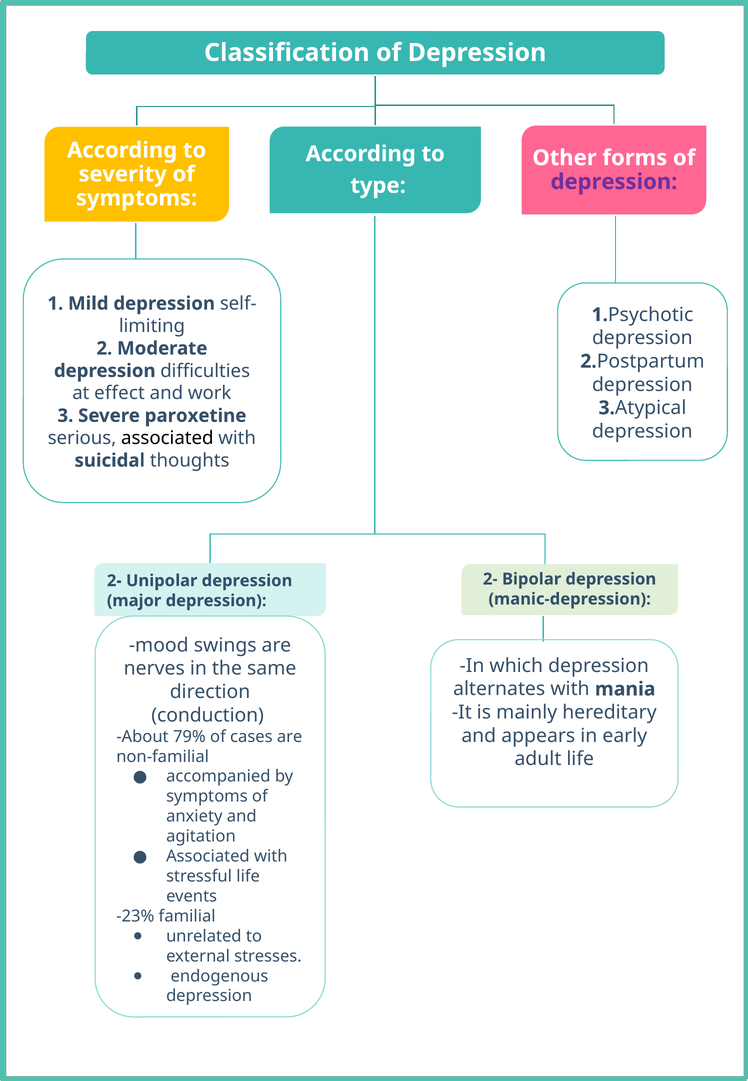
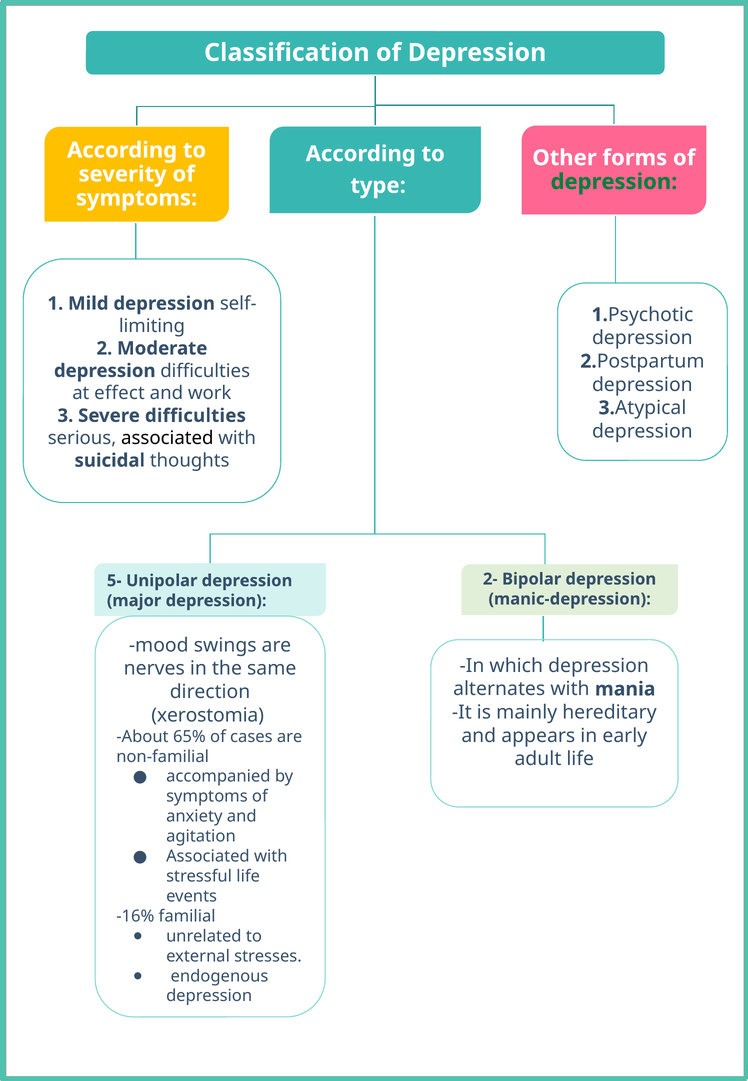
depression colour: purple -> green (614, 182)
Severe paroxetine: paroxetine -> difficulties (195, 416)
2-: 2- -> 5- (114, 580)
conduction: conduction -> xerostomia (208, 715)
79%: 79% -> 65% (189, 736)
-23%: -23% -> -16% (135, 916)
